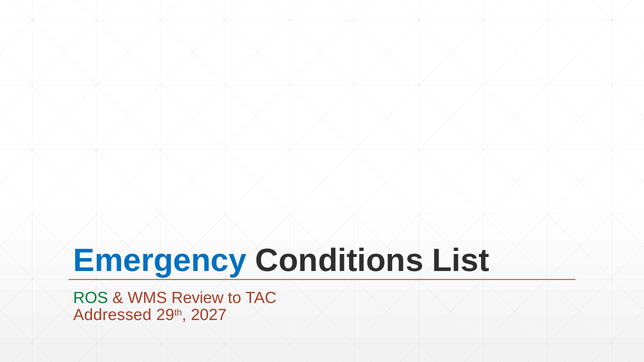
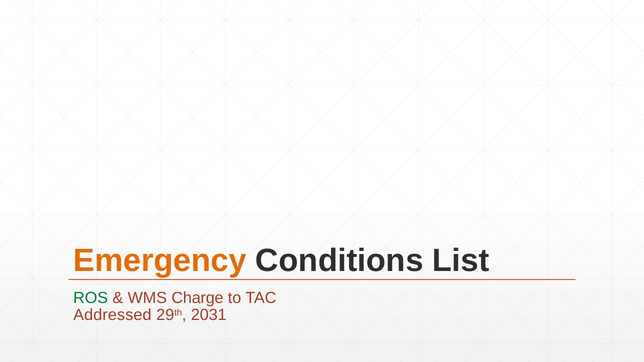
Emergency colour: blue -> orange (160, 261)
Review: Review -> Charge (198, 298)
2027: 2027 -> 2031 (209, 315)
